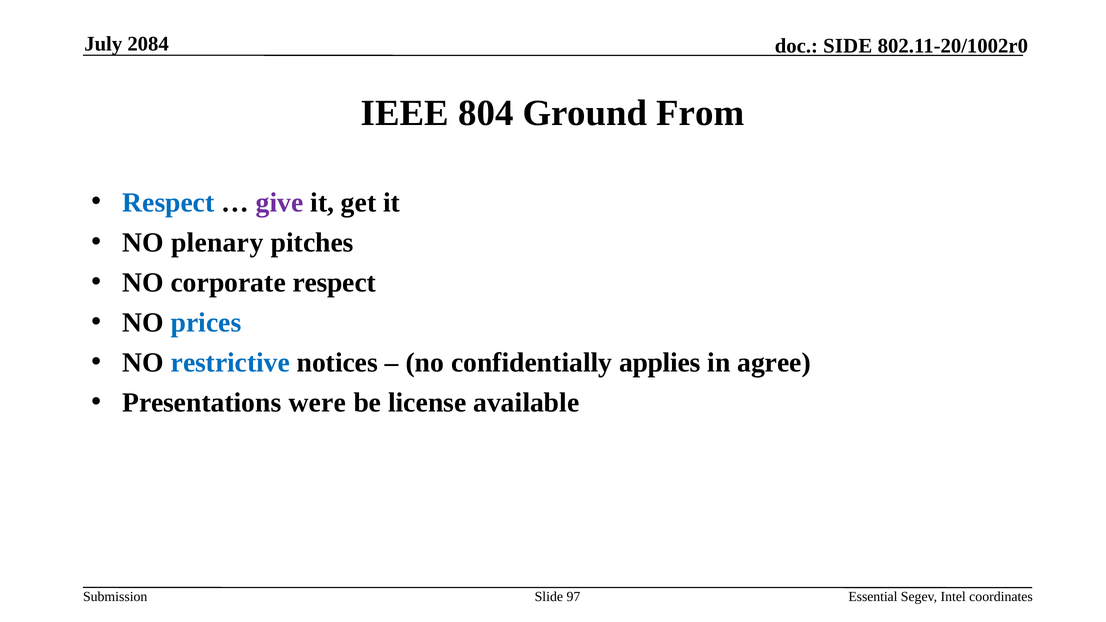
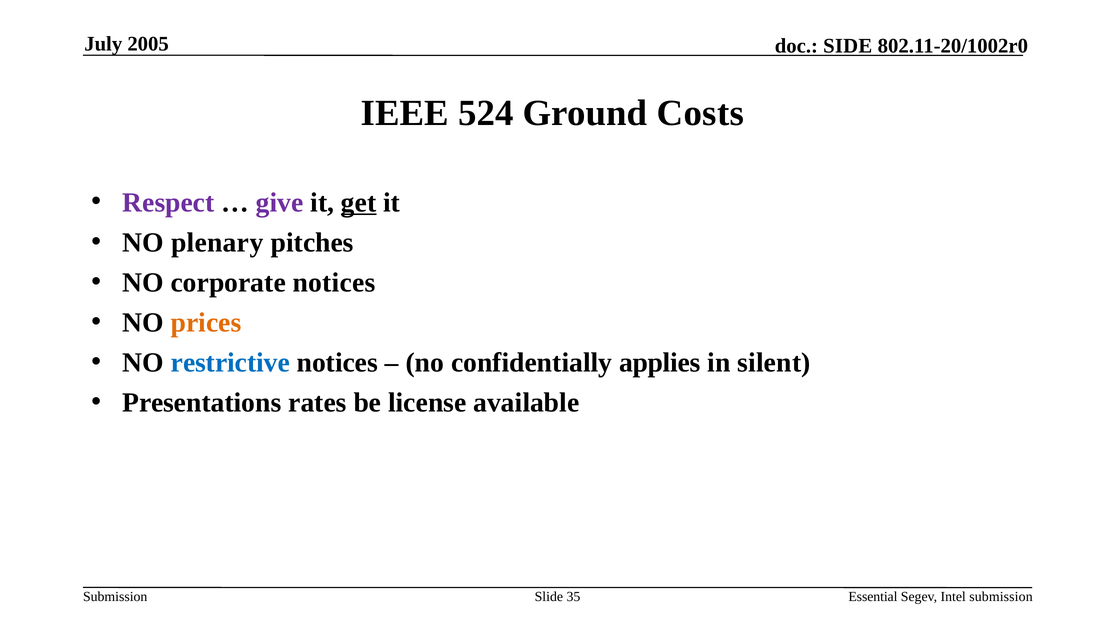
2084: 2084 -> 2005 (148, 44)
804: 804 -> 524 (486, 113)
From: From -> Costs (700, 113)
Respect colour: blue -> purple (168, 202)
get underline: none -> present (359, 202)
corporate respect: respect -> notices (334, 283)
prices colour: blue -> orange (206, 323)
agree: agree -> silent (774, 363)
were: were -> rates (317, 403)
97: 97 -> 35 (573, 597)
Intel coordinates: coordinates -> submission (1001, 597)
